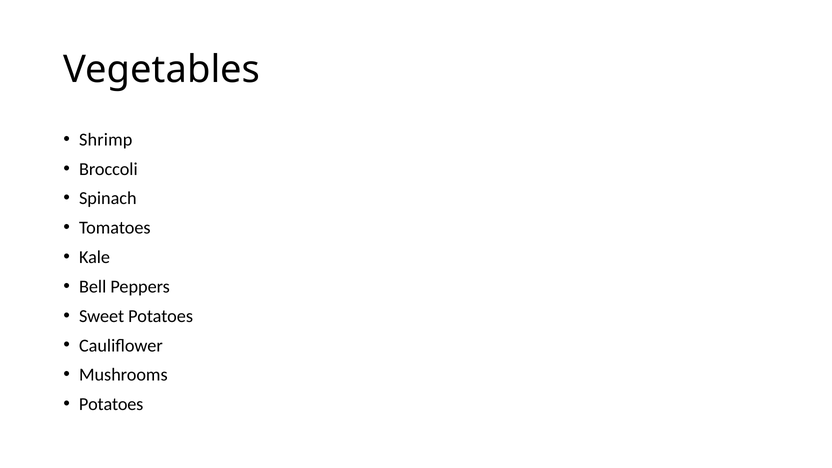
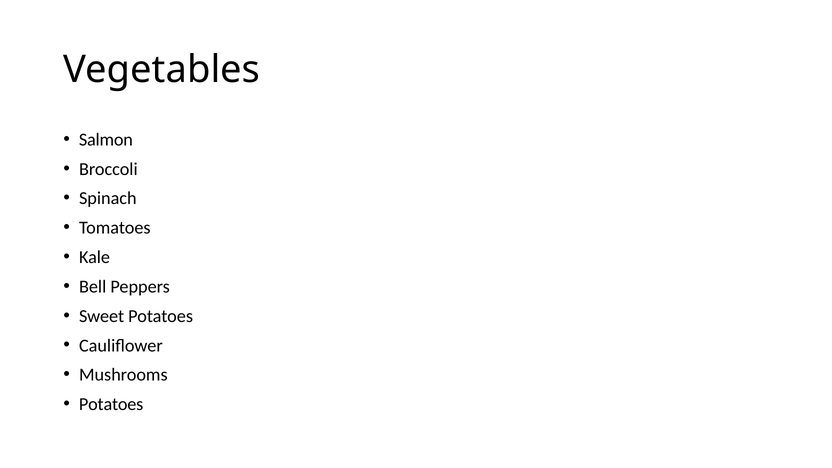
Shrimp: Shrimp -> Salmon (106, 140)
